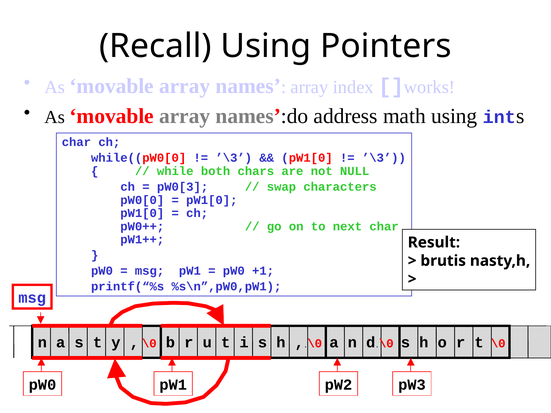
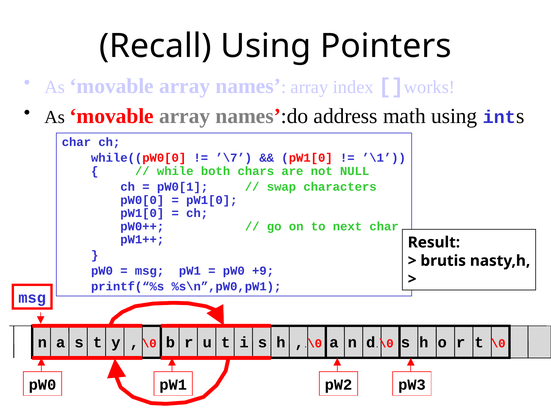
’\3: ’\3 -> ’\7 (234, 158)
’\3: ’\3 -> ’\1 (384, 158)
pW0[3: pW0[3 -> pW0[1 (183, 187)
+1: +1 -> +9 (263, 271)
